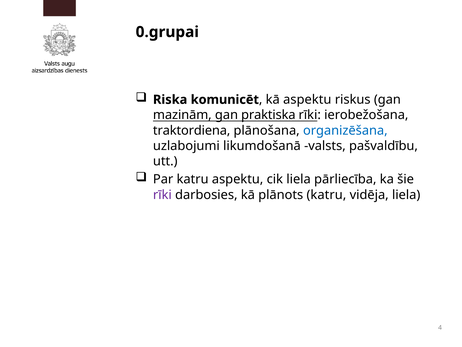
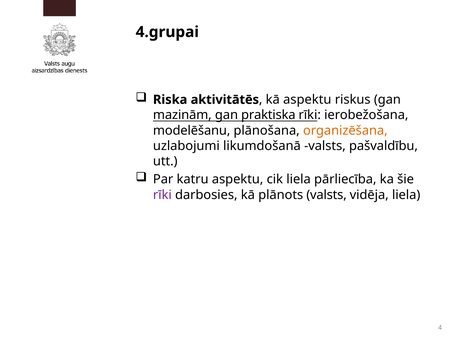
0.grupai: 0.grupai -> 4.grupai (167, 32)
komunicēt: komunicēt -> aktivitātēs (225, 100)
traktordiena: traktordiena -> modelēšanu (192, 130)
organizēšana colour: blue -> orange (345, 130)
plānots katru: katru -> valsts (327, 195)
